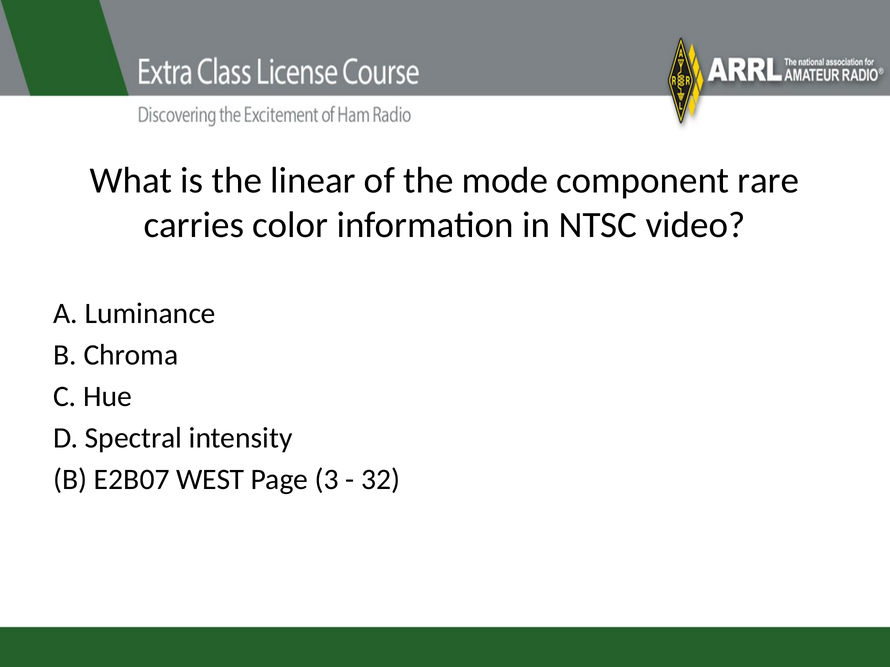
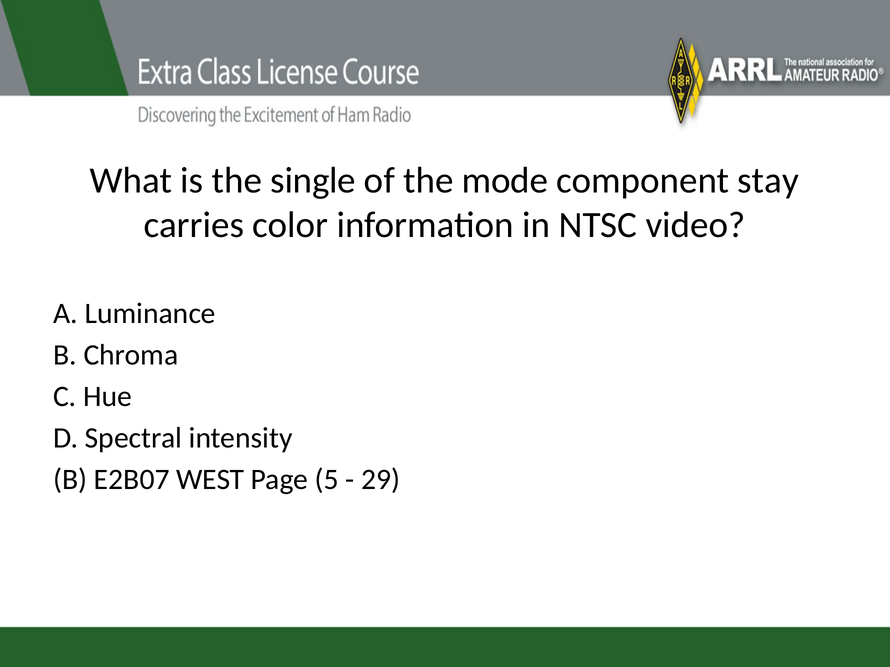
linear: linear -> single (313, 181)
rare: rare -> stay (768, 181)
3: 3 -> 5 (327, 480)
32: 32 -> 29 (381, 480)
